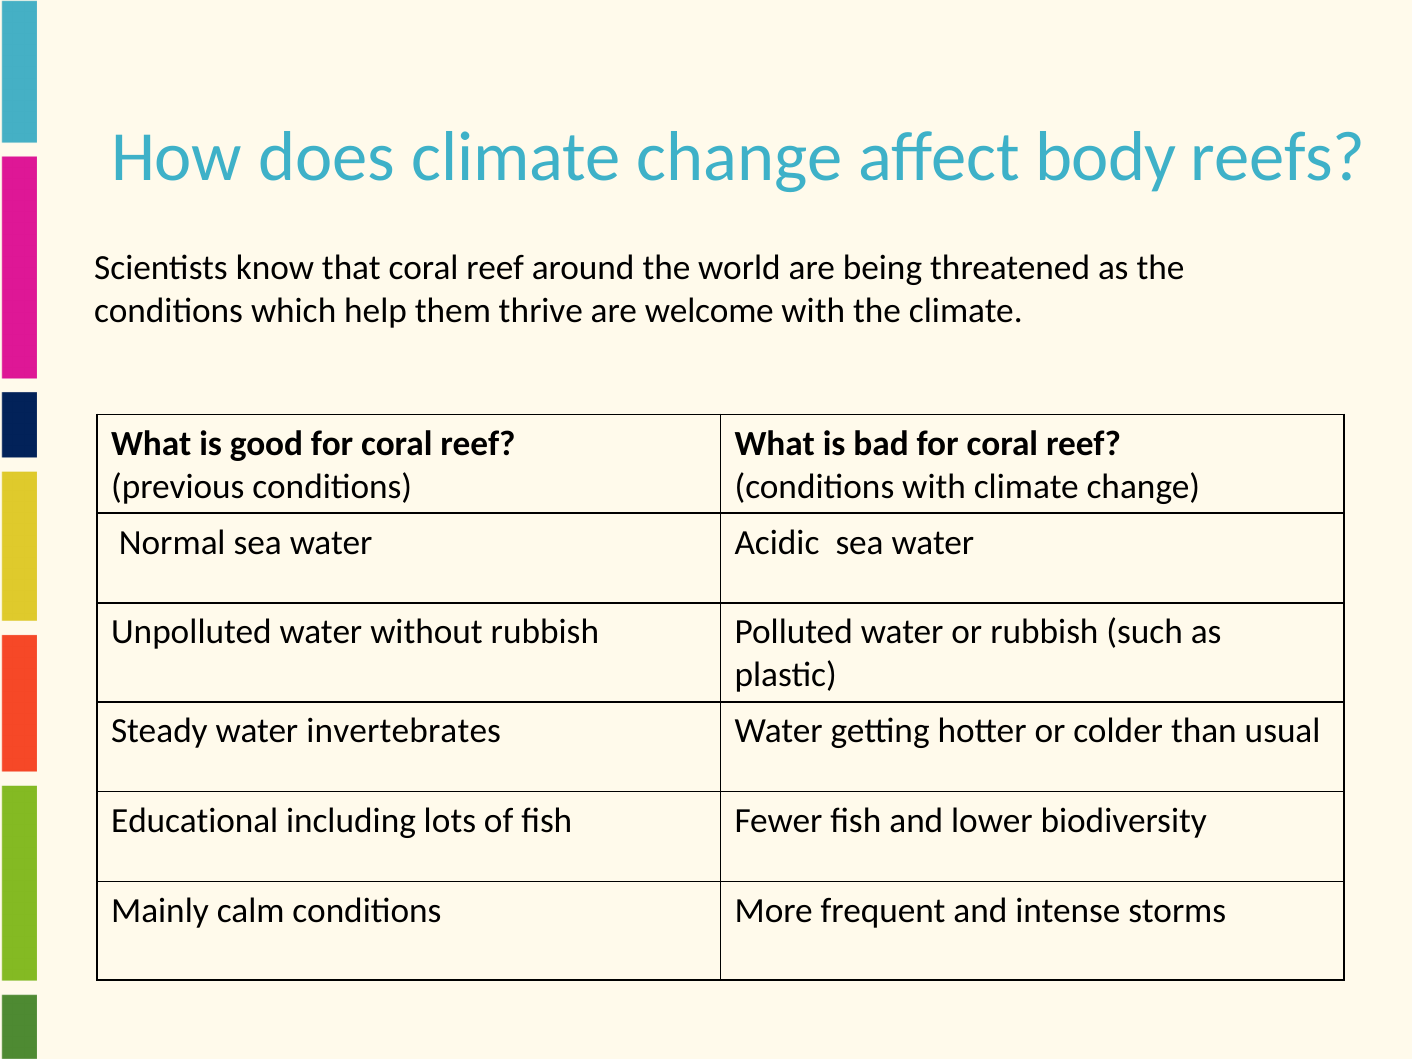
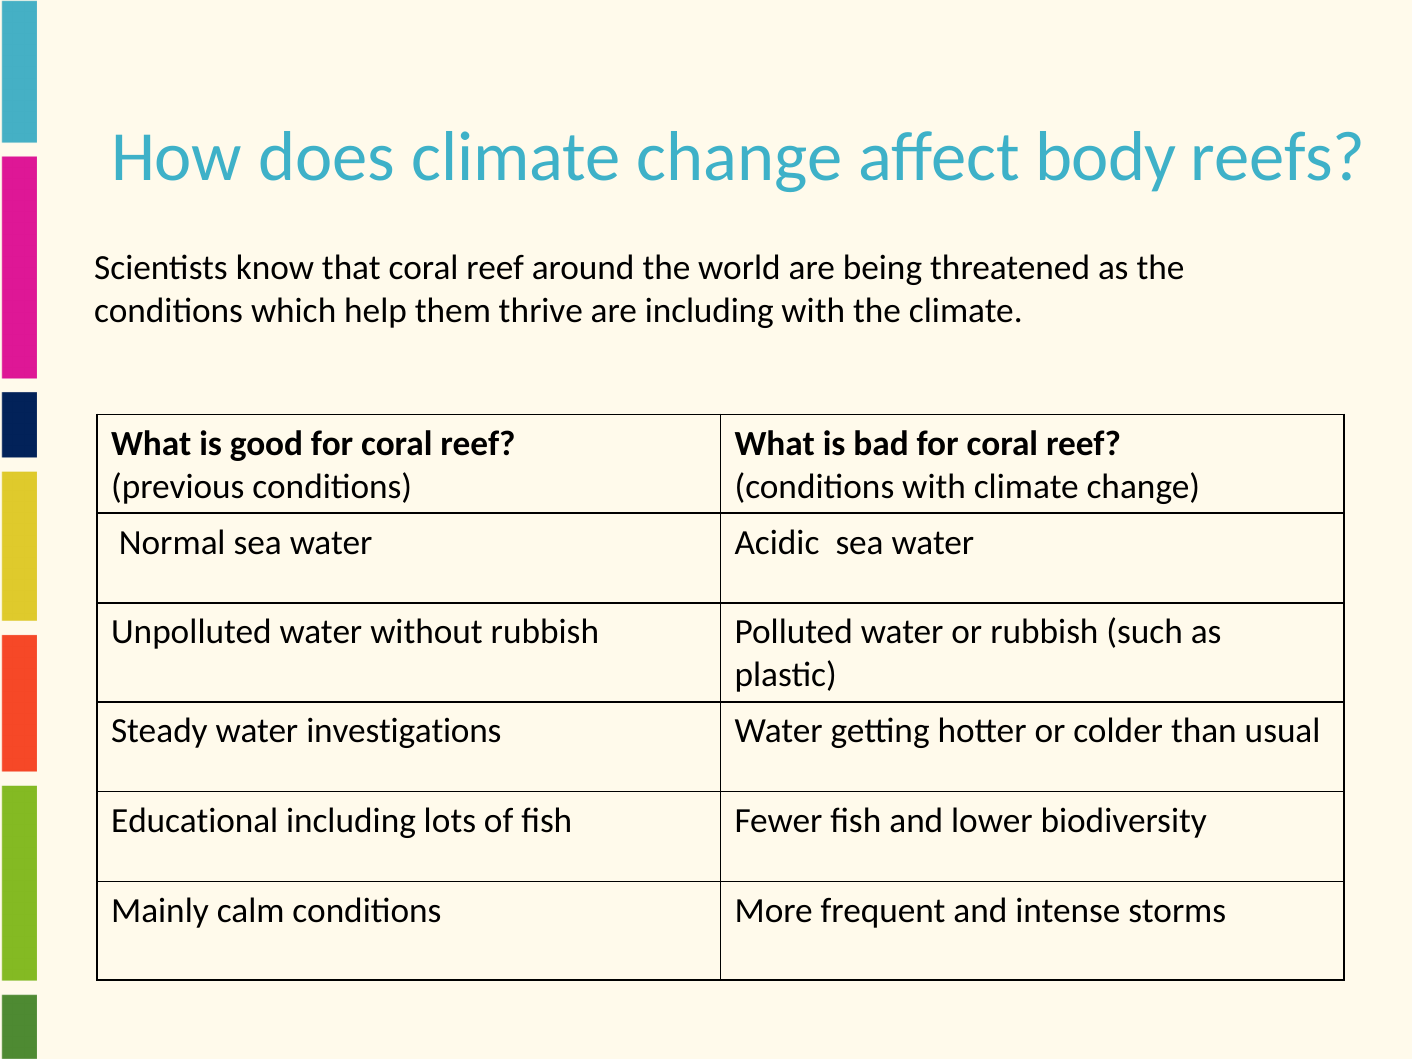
are welcome: welcome -> including (709, 310)
invertebrates: invertebrates -> investigations (404, 731)
